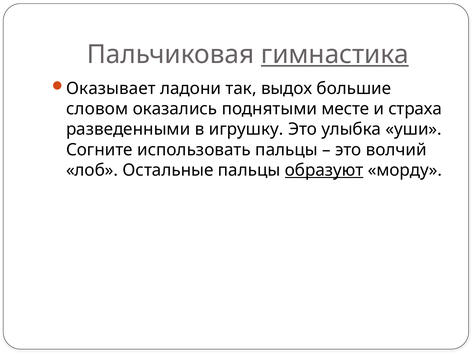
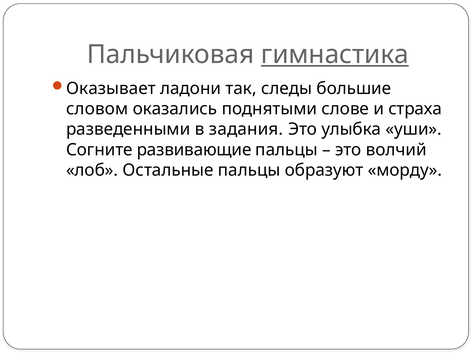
выдох: выдох -> следы (287, 88)
месте: месте -> слове (345, 109)
игрушку: игрушку -> задания (246, 129)
использовать: использовать -> развивающие (194, 150)
образуют underline: present -> none (324, 170)
